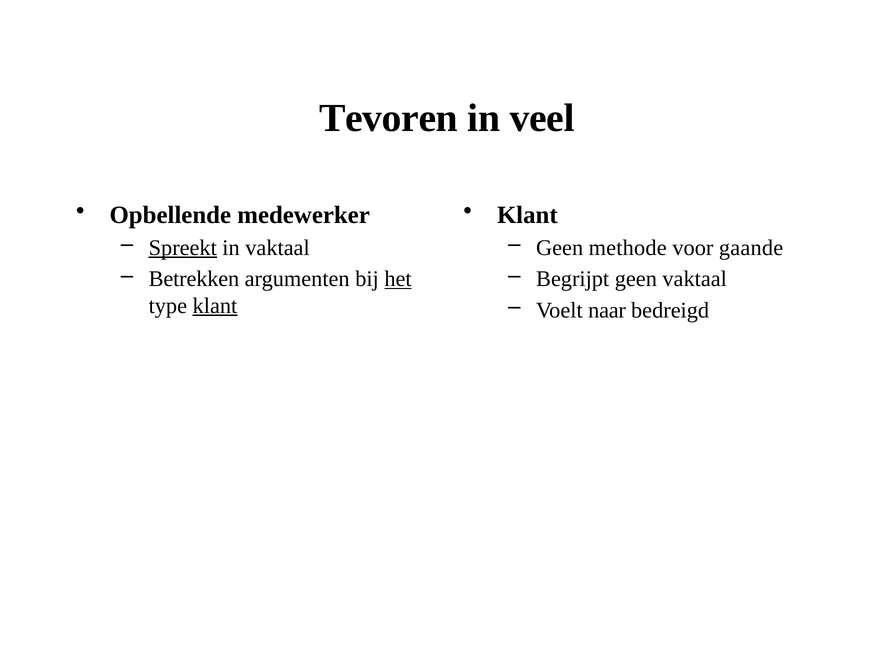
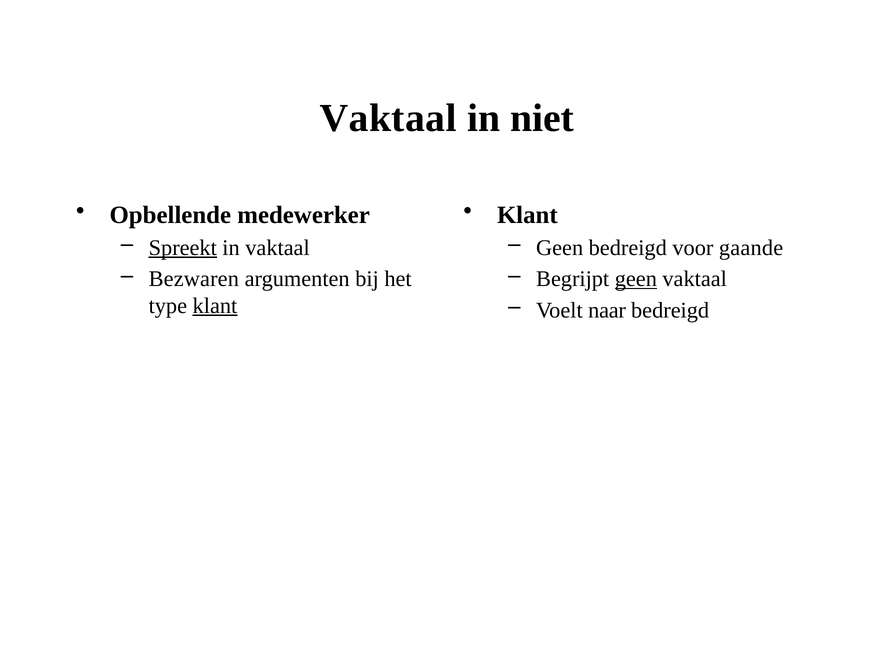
Tevoren: Tevoren -> Vaktaal (388, 118)
veel: veel -> niet (542, 118)
Geen methode: methode -> bedreigd (628, 247)
Betrekken: Betrekken -> Bezwaren (194, 279)
het underline: present -> none (398, 279)
geen underline: none -> present (636, 279)
